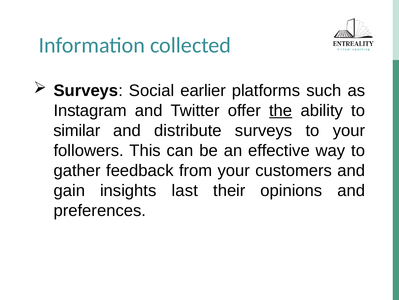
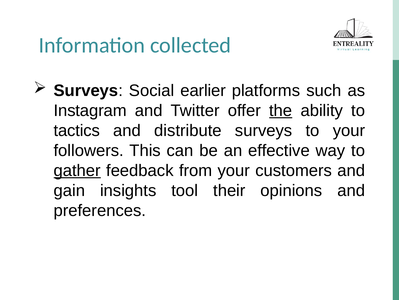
similar: similar -> tactics (77, 130)
gather underline: none -> present (77, 170)
last: last -> tool (185, 190)
